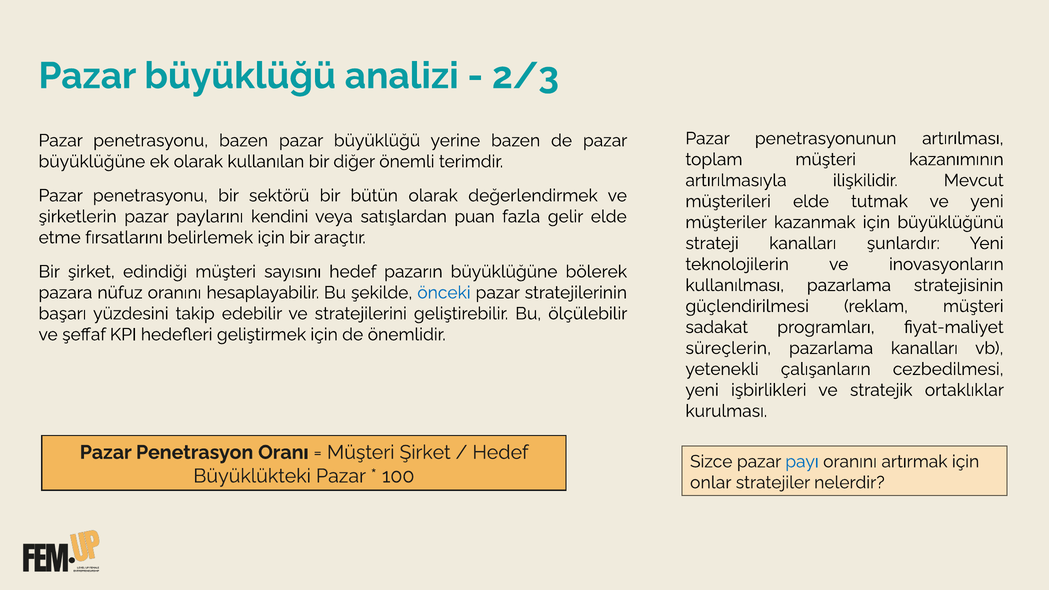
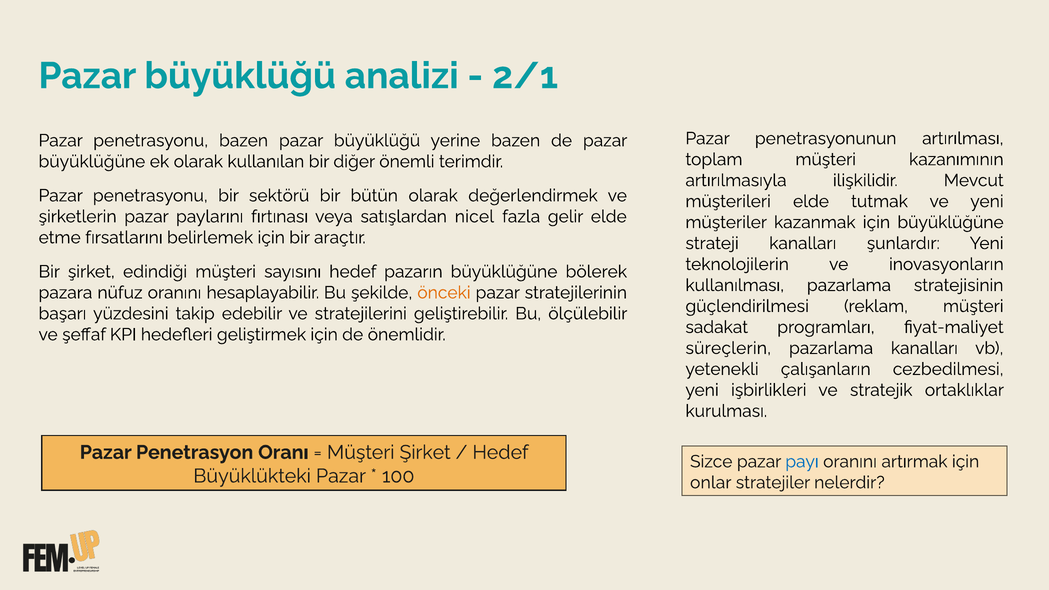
2/3: 2/3 -> 2/1 (525, 76)
kendini: kendini -> fırtınası (280, 217)
puan: puan -> nicel (474, 217)
için büyüklüğünü: büyüklüğünü -> büyüklüğüne (951, 222)
önceki colour: blue -> orange (444, 293)
